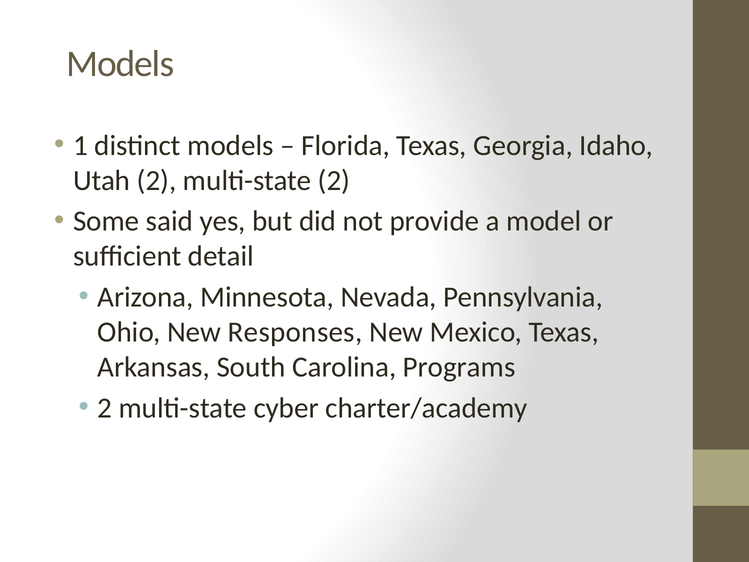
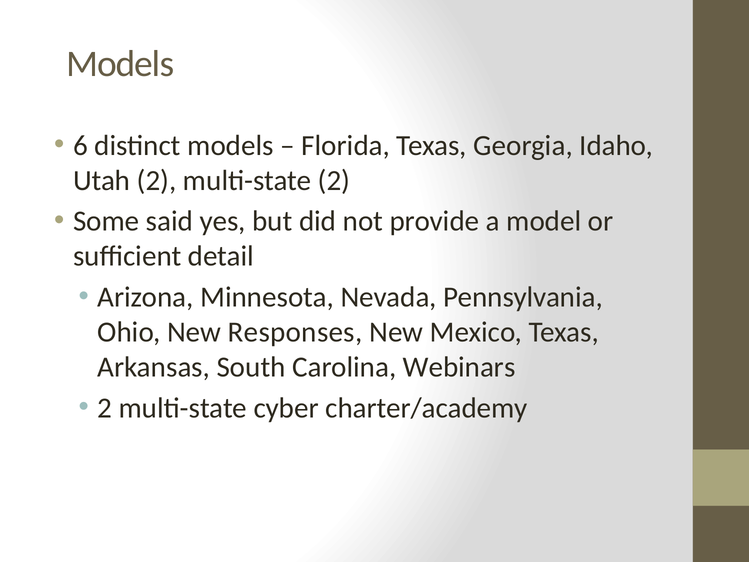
1: 1 -> 6 (80, 145)
Programs: Programs -> Webinars (459, 367)
